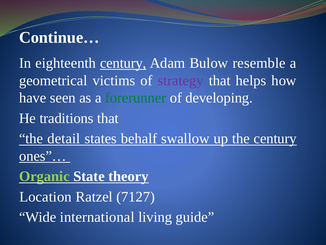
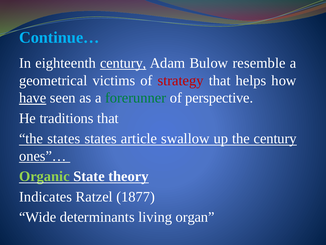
Continue… colour: white -> light blue (59, 38)
strategy colour: purple -> red (181, 80)
have underline: none -> present (33, 98)
developing: developing -> perspective (219, 98)
the detail: detail -> states (64, 138)
behalf: behalf -> article (139, 138)
Location: Location -> Indicates (46, 196)
7127: 7127 -> 1877 (136, 196)
international: international -> determinants (97, 217)
guide: guide -> organ (195, 217)
